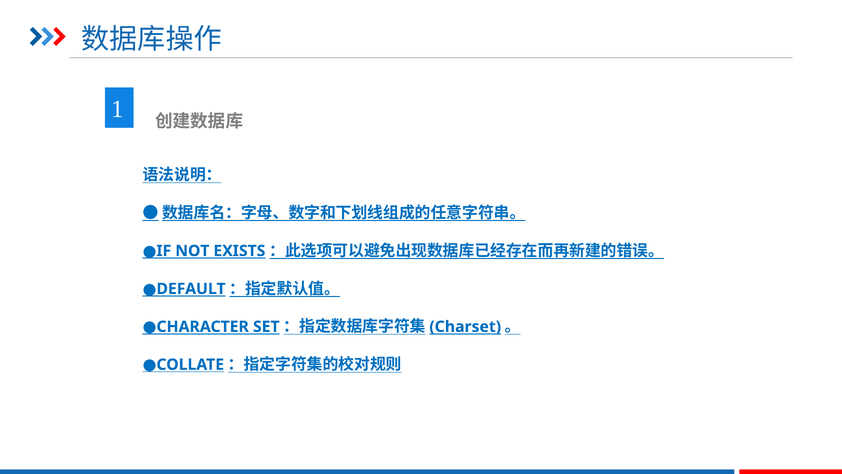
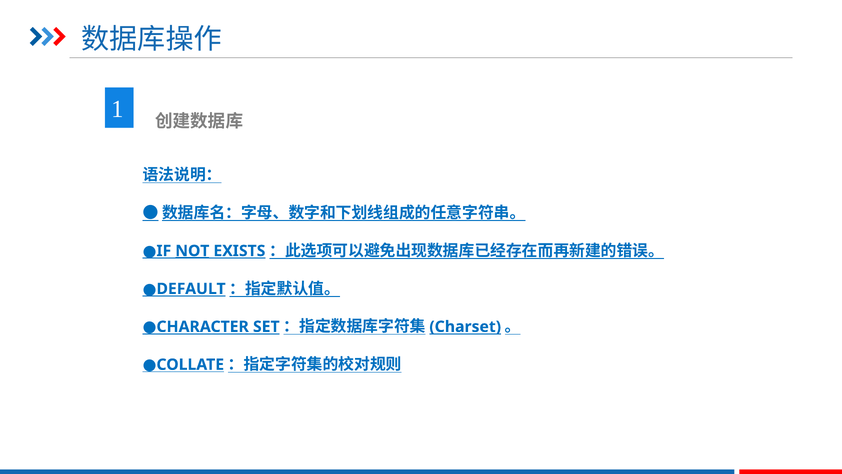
NOT underline: none -> present (192, 251)
